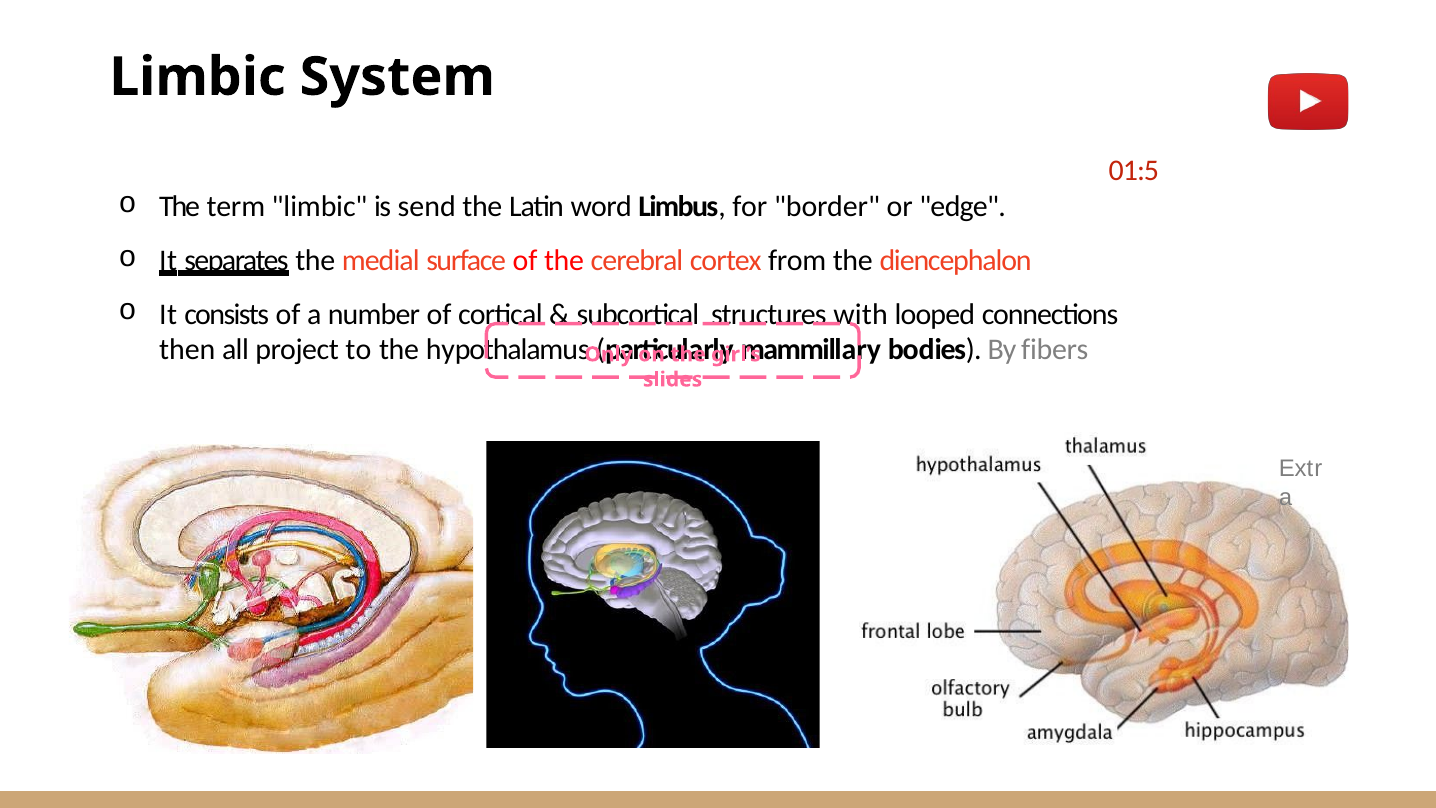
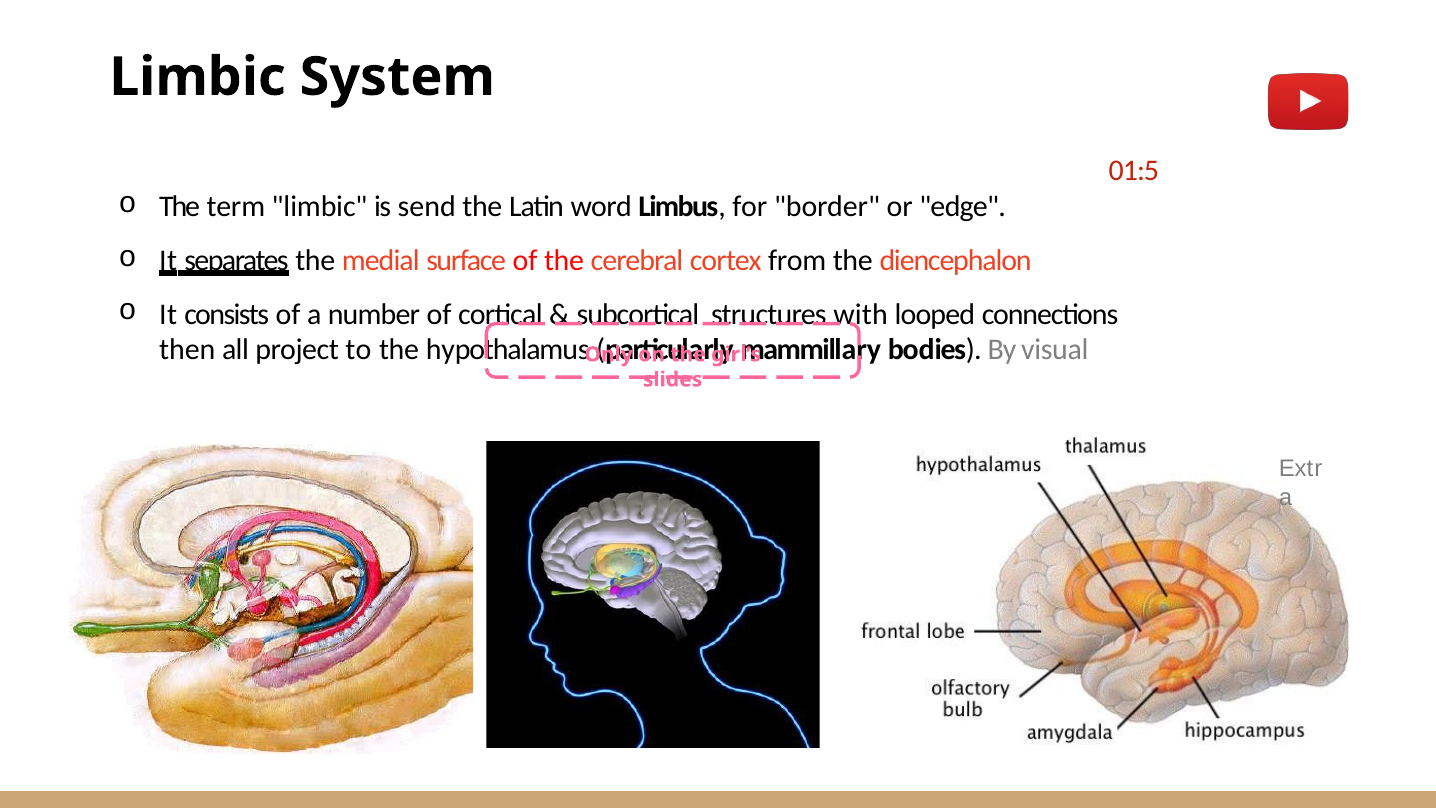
fibers: fibers -> visual (1055, 350)
